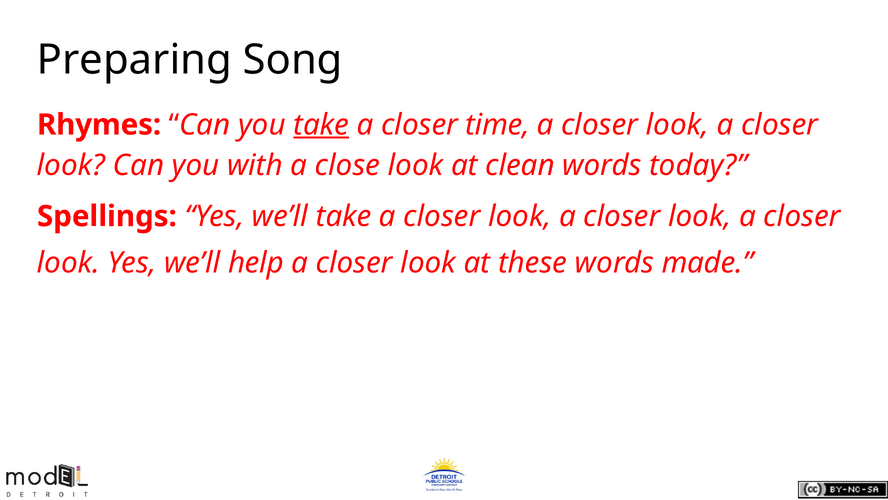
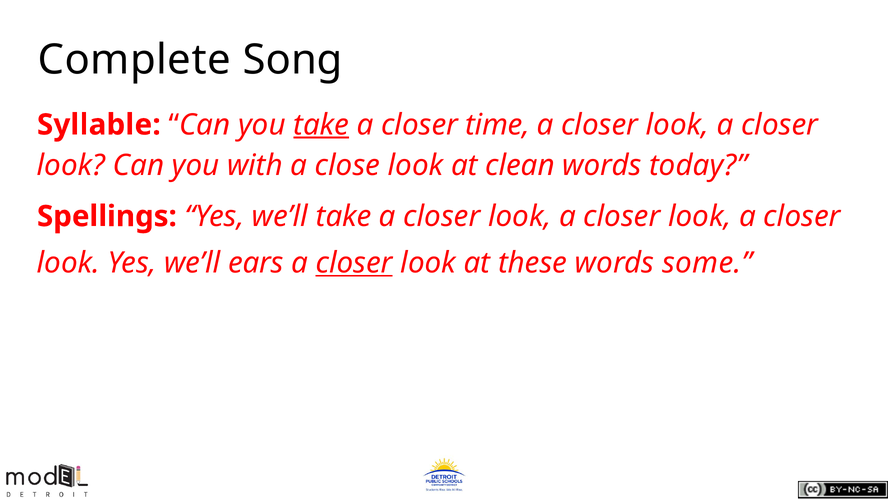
Preparing: Preparing -> Complete (134, 60)
Rhymes: Rhymes -> Syllable (99, 125)
help: help -> ears (256, 263)
closer underline: none -> present (354, 263)
made: made -> some (707, 263)
